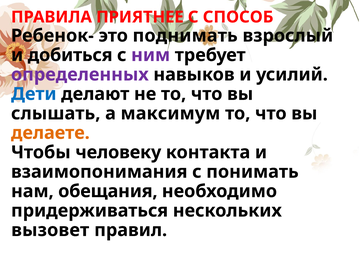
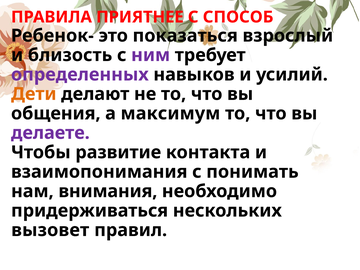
поднимать: поднимать -> показаться (185, 36)
добиться: добиться -> близость (70, 55)
Дети colour: blue -> orange (34, 94)
слышать: слышать -> общения (56, 113)
делаете colour: orange -> purple (50, 133)
человеку: человеку -> развитие (118, 152)
обещания: обещания -> внимания (108, 191)
